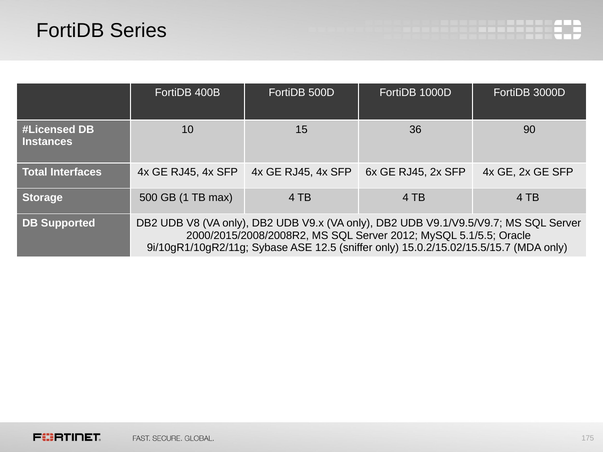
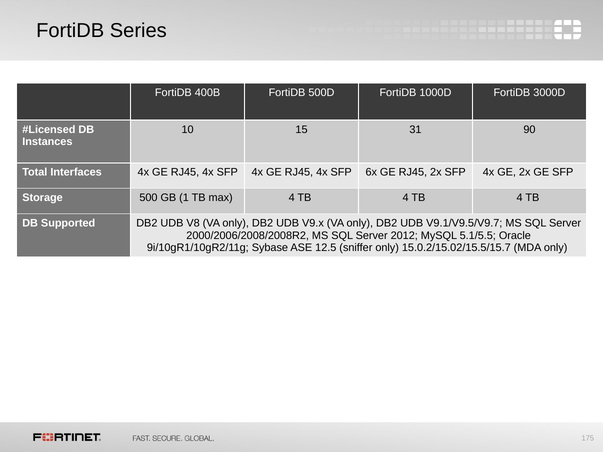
36: 36 -> 31 (415, 130)
2000/2015/2008/2008R2: 2000/2015/2008/2008R2 -> 2000/2006/2008/2008R2 (248, 236)
